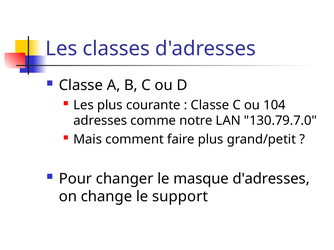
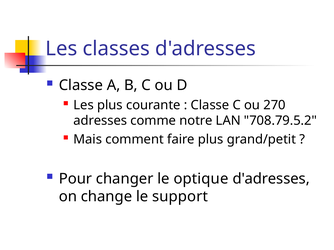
104: 104 -> 270 (275, 105)
130.79.7.0: 130.79.7.0 -> 708.79.5.2 (280, 121)
masque: masque -> optique (201, 179)
